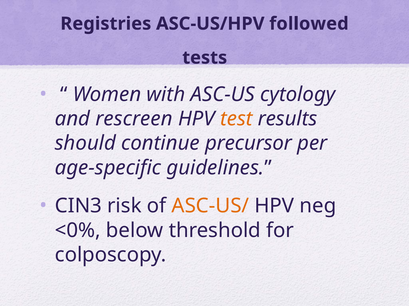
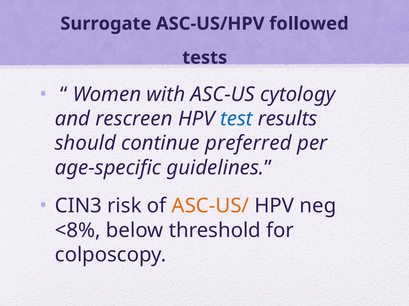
Registries: Registries -> Surrogate (106, 24)
test colour: orange -> blue (236, 119)
precursor: precursor -> preferred (248, 144)
<0%: <0% -> <8% (78, 231)
